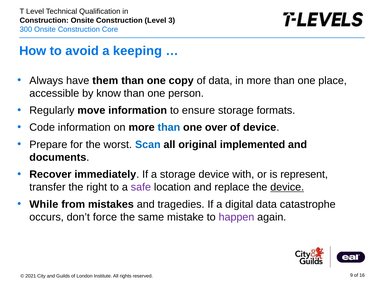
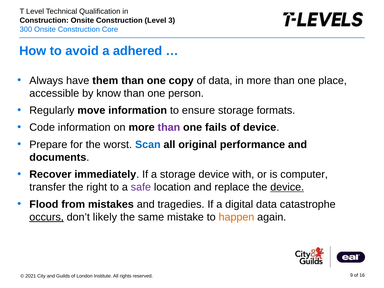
keeping: keeping -> adhered (138, 51)
than colour: blue -> purple (169, 127)
over: over -> fails (216, 127)
implemented: implemented -> performance (252, 145)
represent: represent -> computer (304, 174)
While: While -> Flood (44, 204)
occurs underline: none -> present (47, 217)
force: force -> likely (105, 217)
happen colour: purple -> orange (236, 217)
